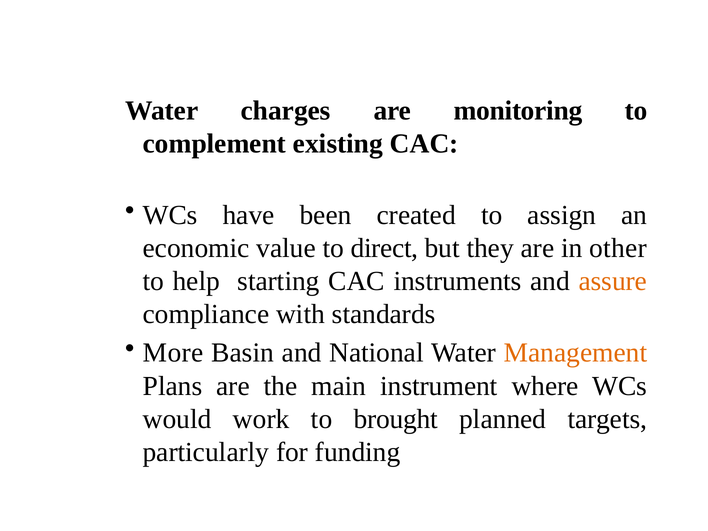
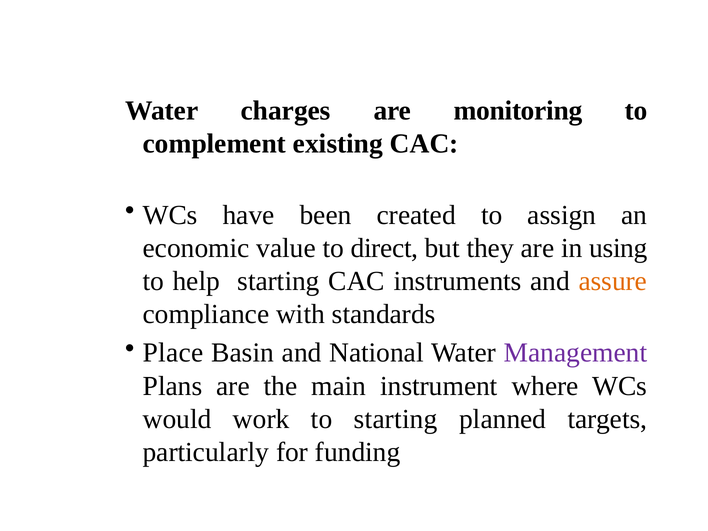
other: other -> using (618, 248)
More: More -> Place (173, 353)
Management colour: orange -> purple (575, 353)
to brought: brought -> starting (396, 419)
